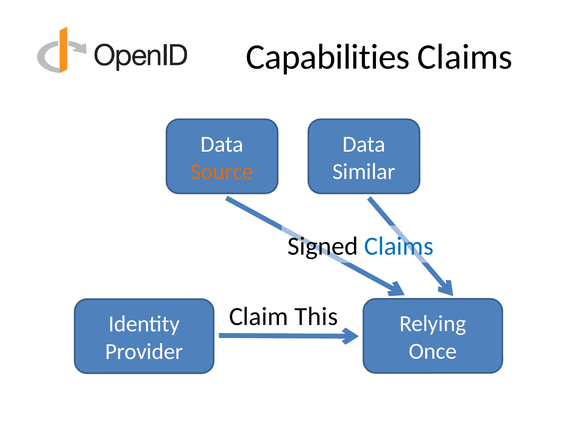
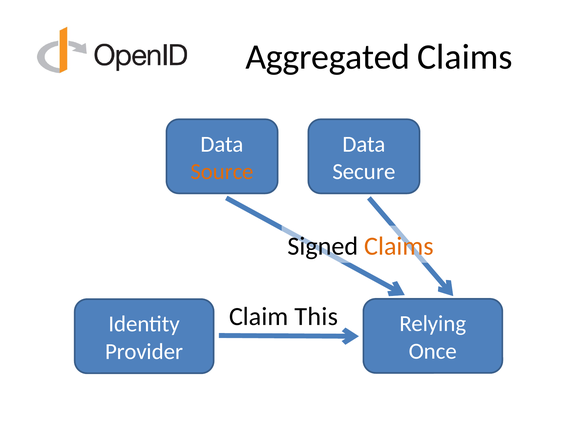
Capabilities: Capabilities -> Aggregated (328, 57)
Similar: Similar -> Secure (364, 172)
Claims colour: blue -> orange (399, 246)
